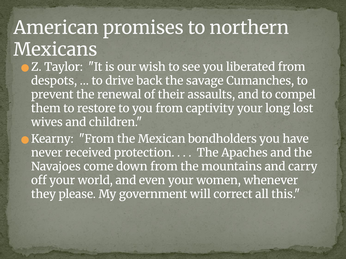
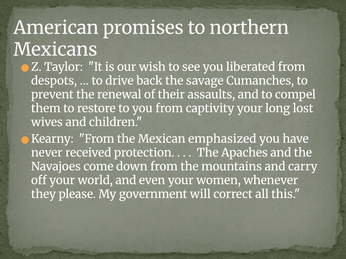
bondholders: bondholders -> emphasized (222, 139)
